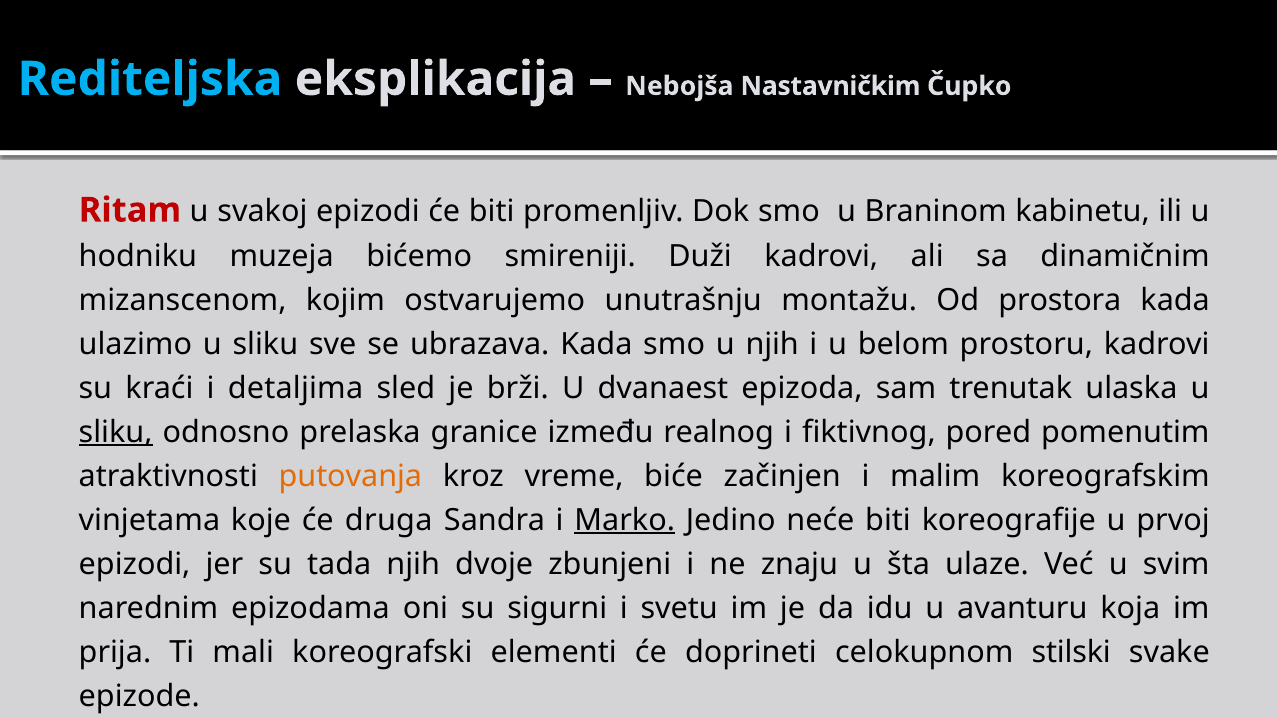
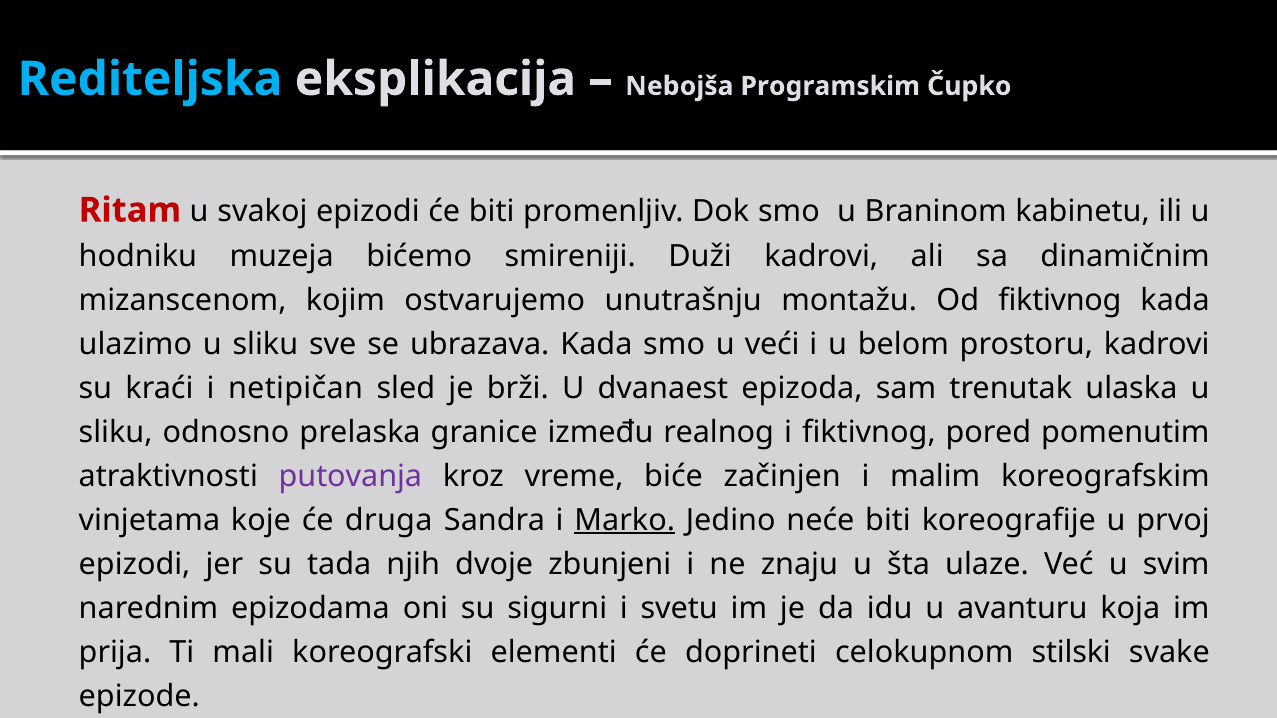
Nastavničkim: Nastavničkim -> Programskim (830, 86)
Od prostora: prostora -> fiktivnog (1060, 300)
u njih: njih -> veći (772, 344)
detaljima: detaljima -> netipičan (295, 388)
sliku underline: present -> none (116, 432)
putovanja colour: orange -> purple (350, 476)
